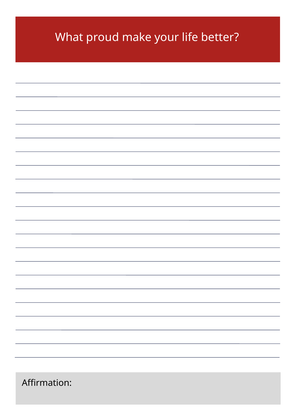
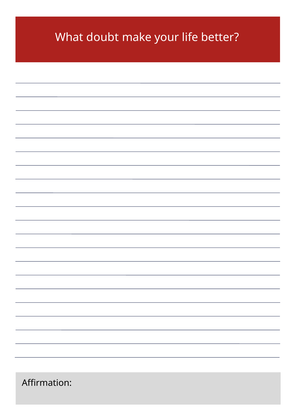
proud: proud -> doubt (103, 37)
